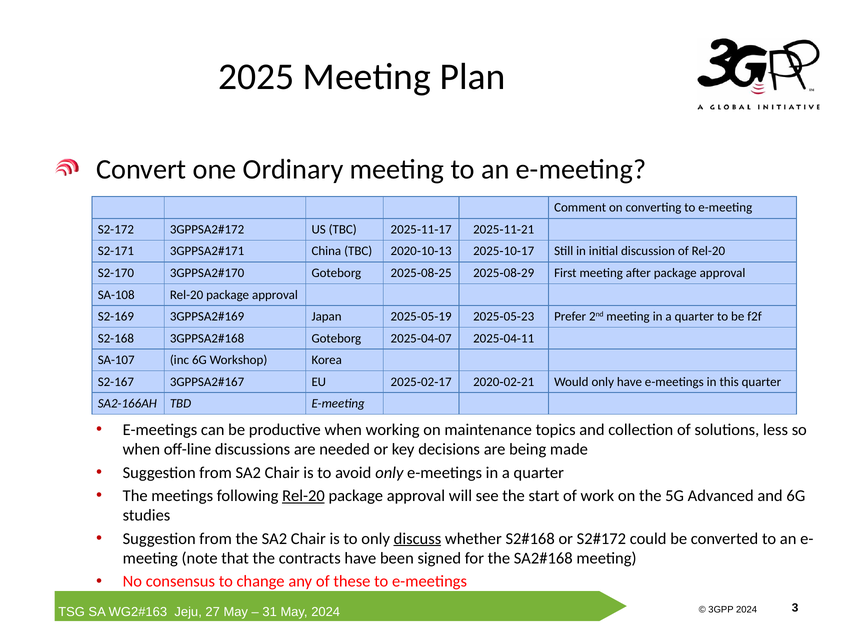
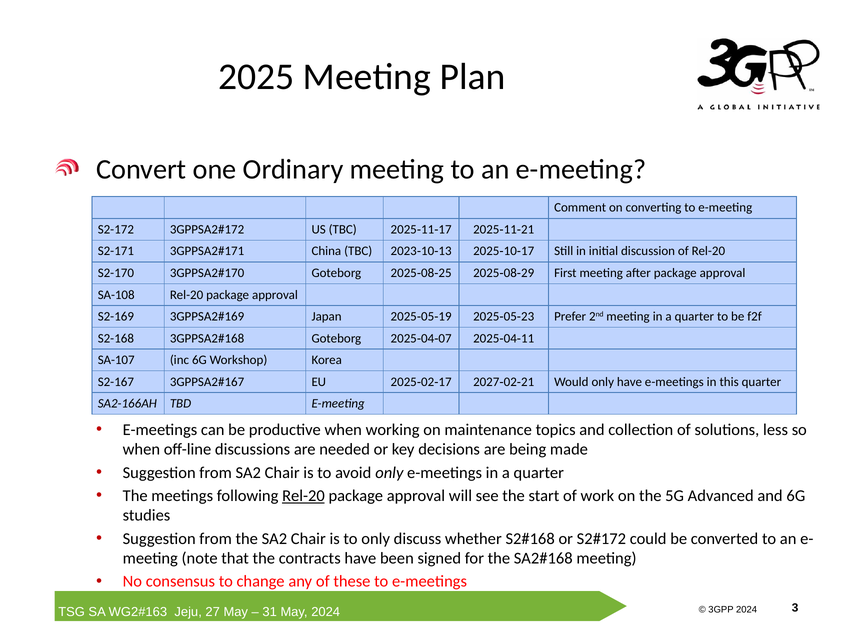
TBC 2020: 2020 -> 2023 (404, 251)
2020: 2020 -> 2027 (486, 382)
discuss underline: present -> none (417, 539)
